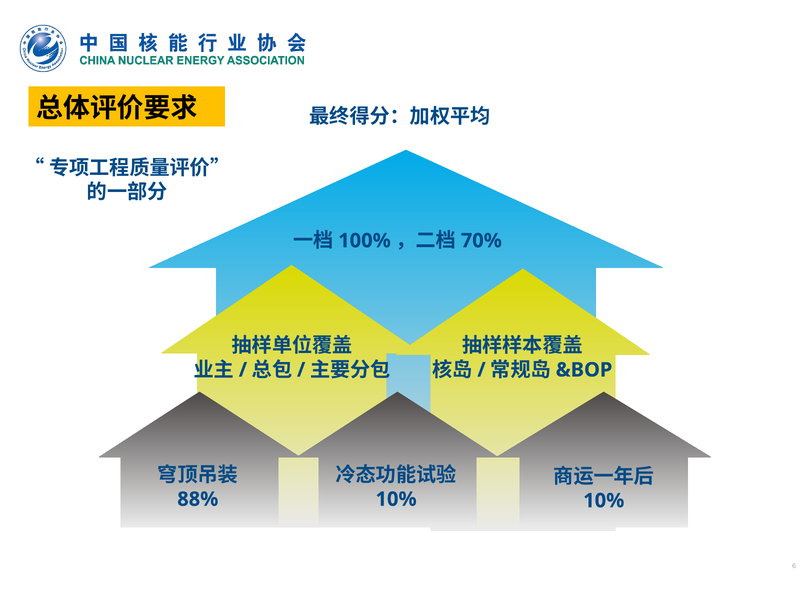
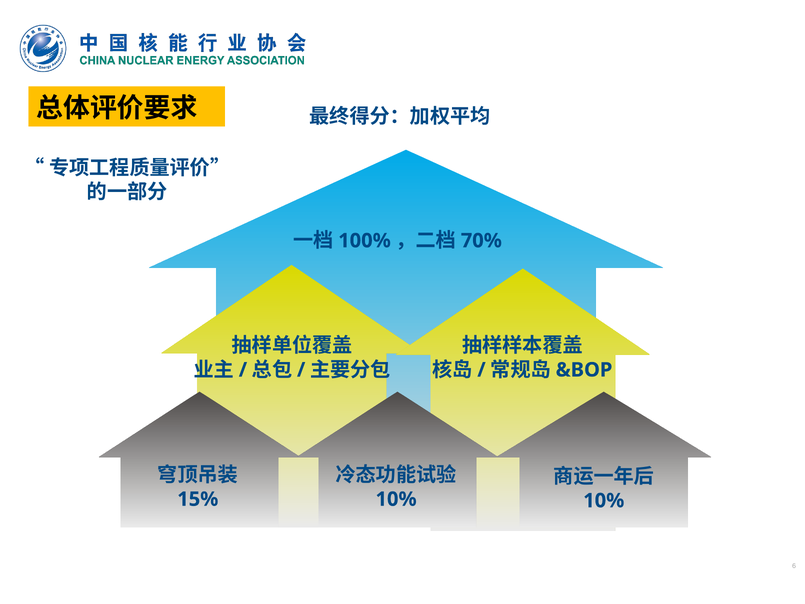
88%: 88% -> 15% (198, 499)
